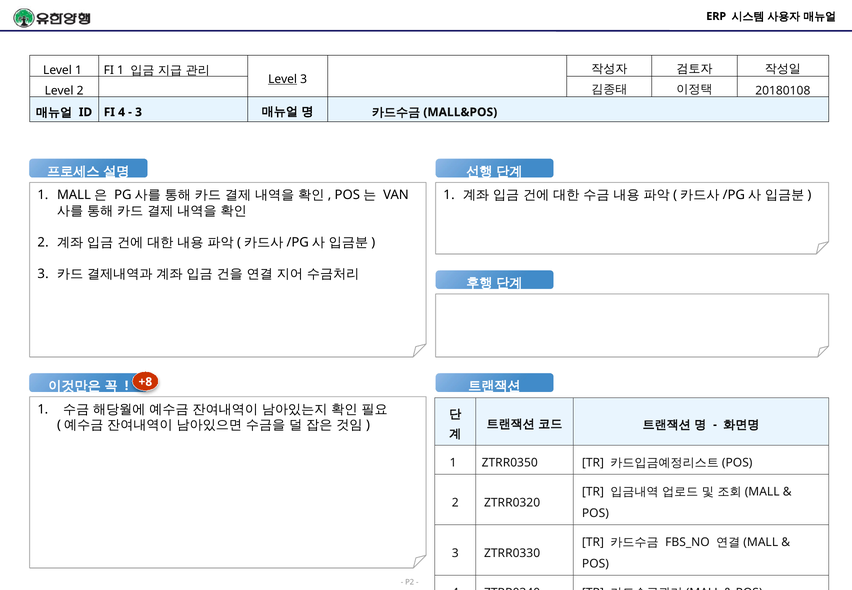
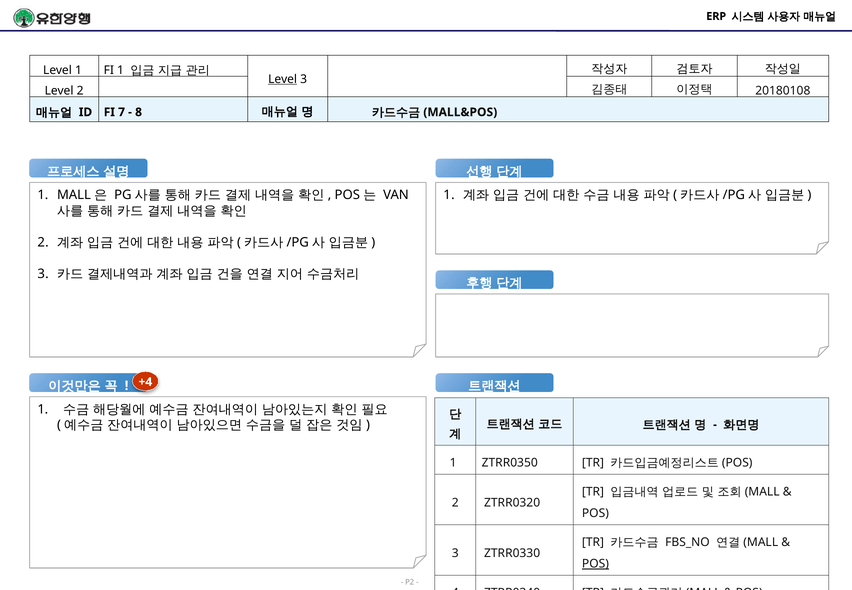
FI 4: 4 -> 7 (122, 112)
3: 3 -> 8 (139, 112)
+8: +8 -> +4 (145, 382)
POS underline: none -> present (595, 564)
